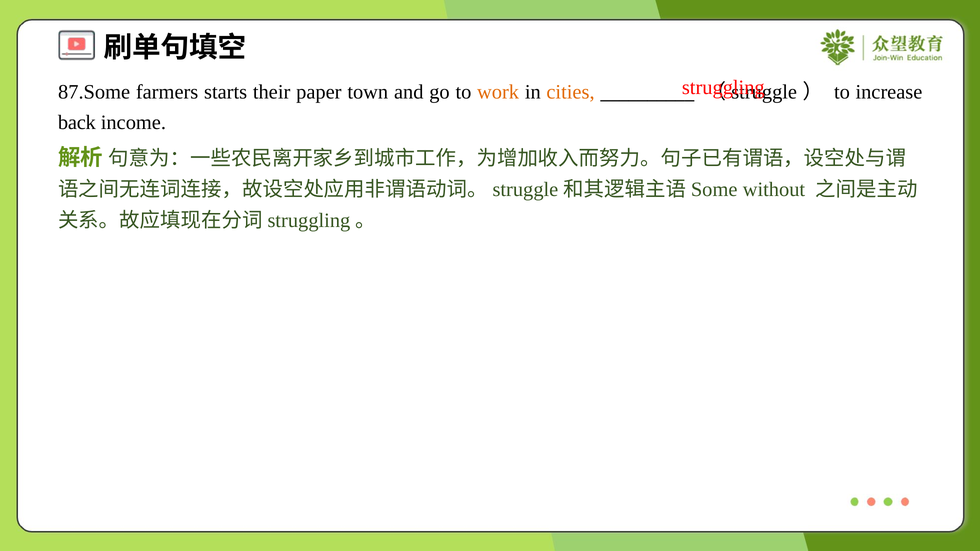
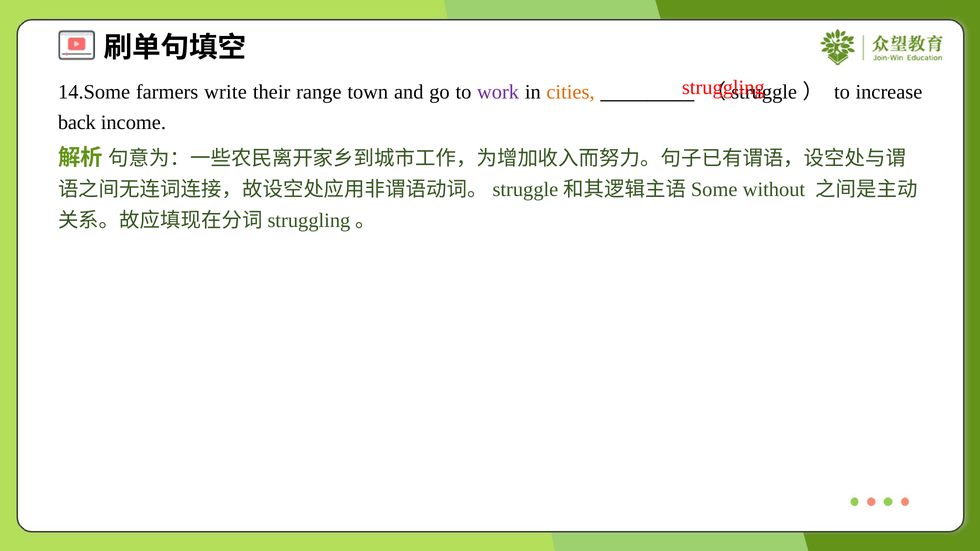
87.Some: 87.Some -> 14.Some (94, 92)
starts: starts -> write (226, 92)
paper: paper -> range (319, 92)
work colour: orange -> purple (498, 92)
